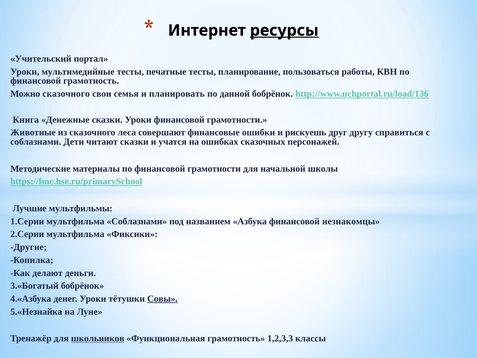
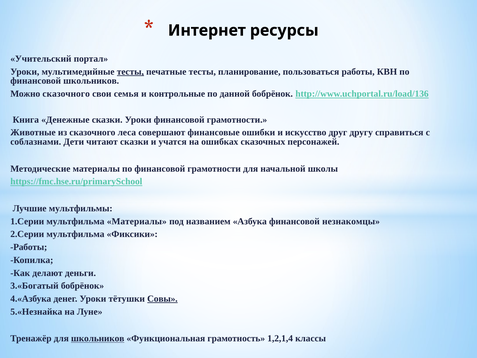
ресурсы underline: present -> none (284, 30)
тесты underline: none -> present (130, 72)
финансовой грамотность: грамотность -> школьников (91, 81)
планировать: планировать -> контрольные (177, 94)
рискуешь: рискуешь -> искусство (306, 132)
мультфильма Соблазнами: Соблазнами -> Материалы (137, 221)
Другие: Другие -> Работы (29, 247)
1,2,3,3: 1,2,3,3 -> 1,2,1,4 (280, 338)
